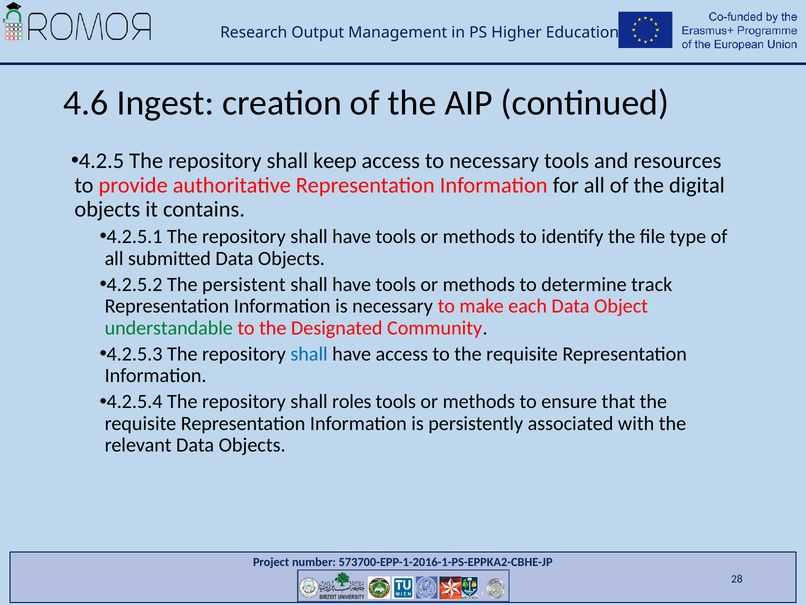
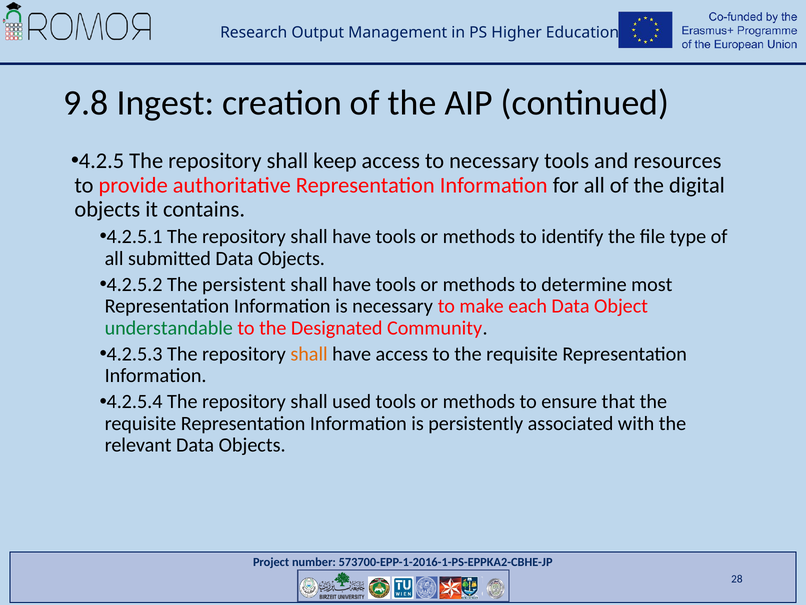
4.6: 4.6 -> 9.8 (86, 103)
track: track -> most (652, 284)
shall colour: blue -> orange (309, 354)
roles: roles -> used (352, 401)
